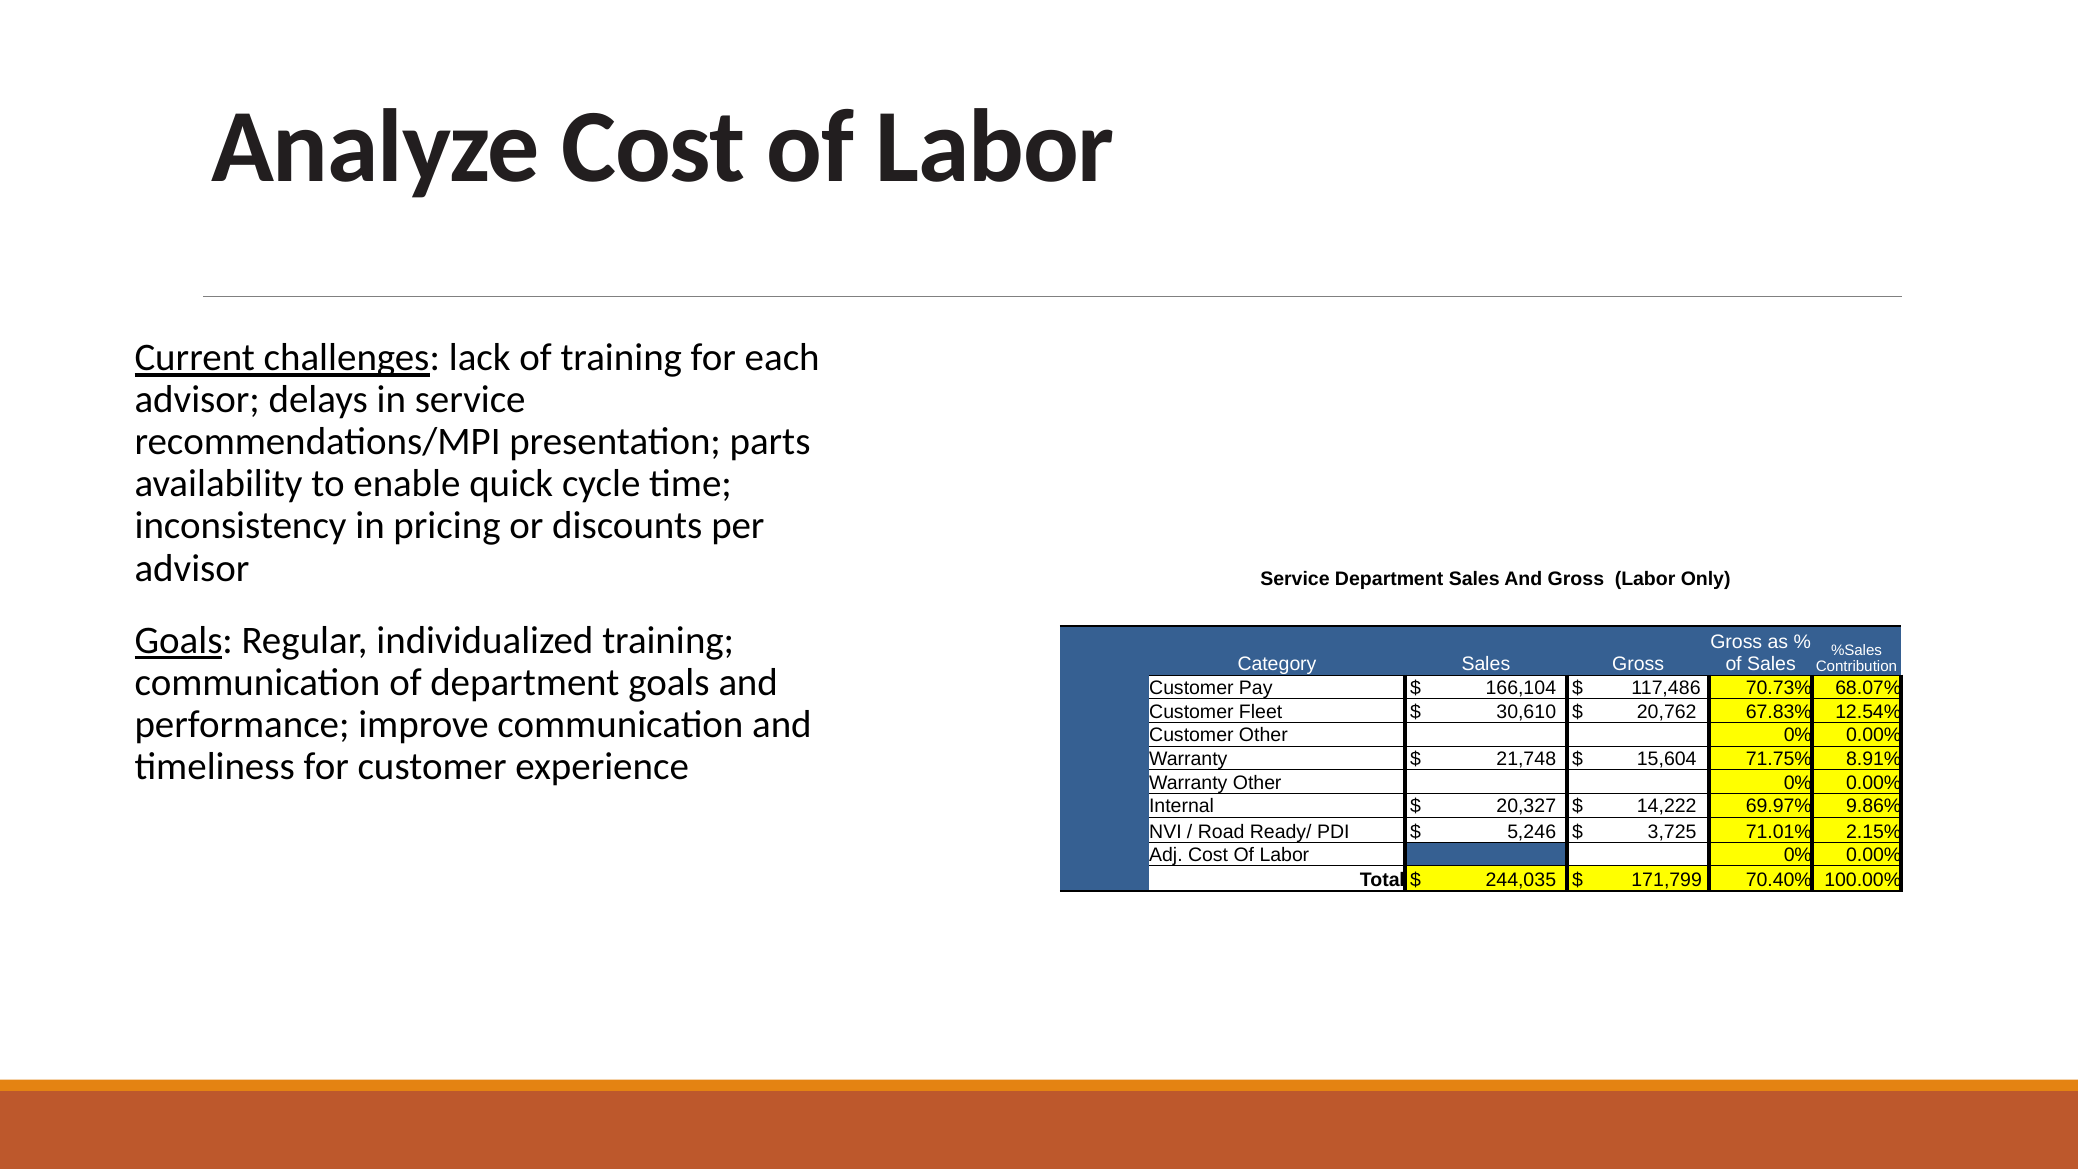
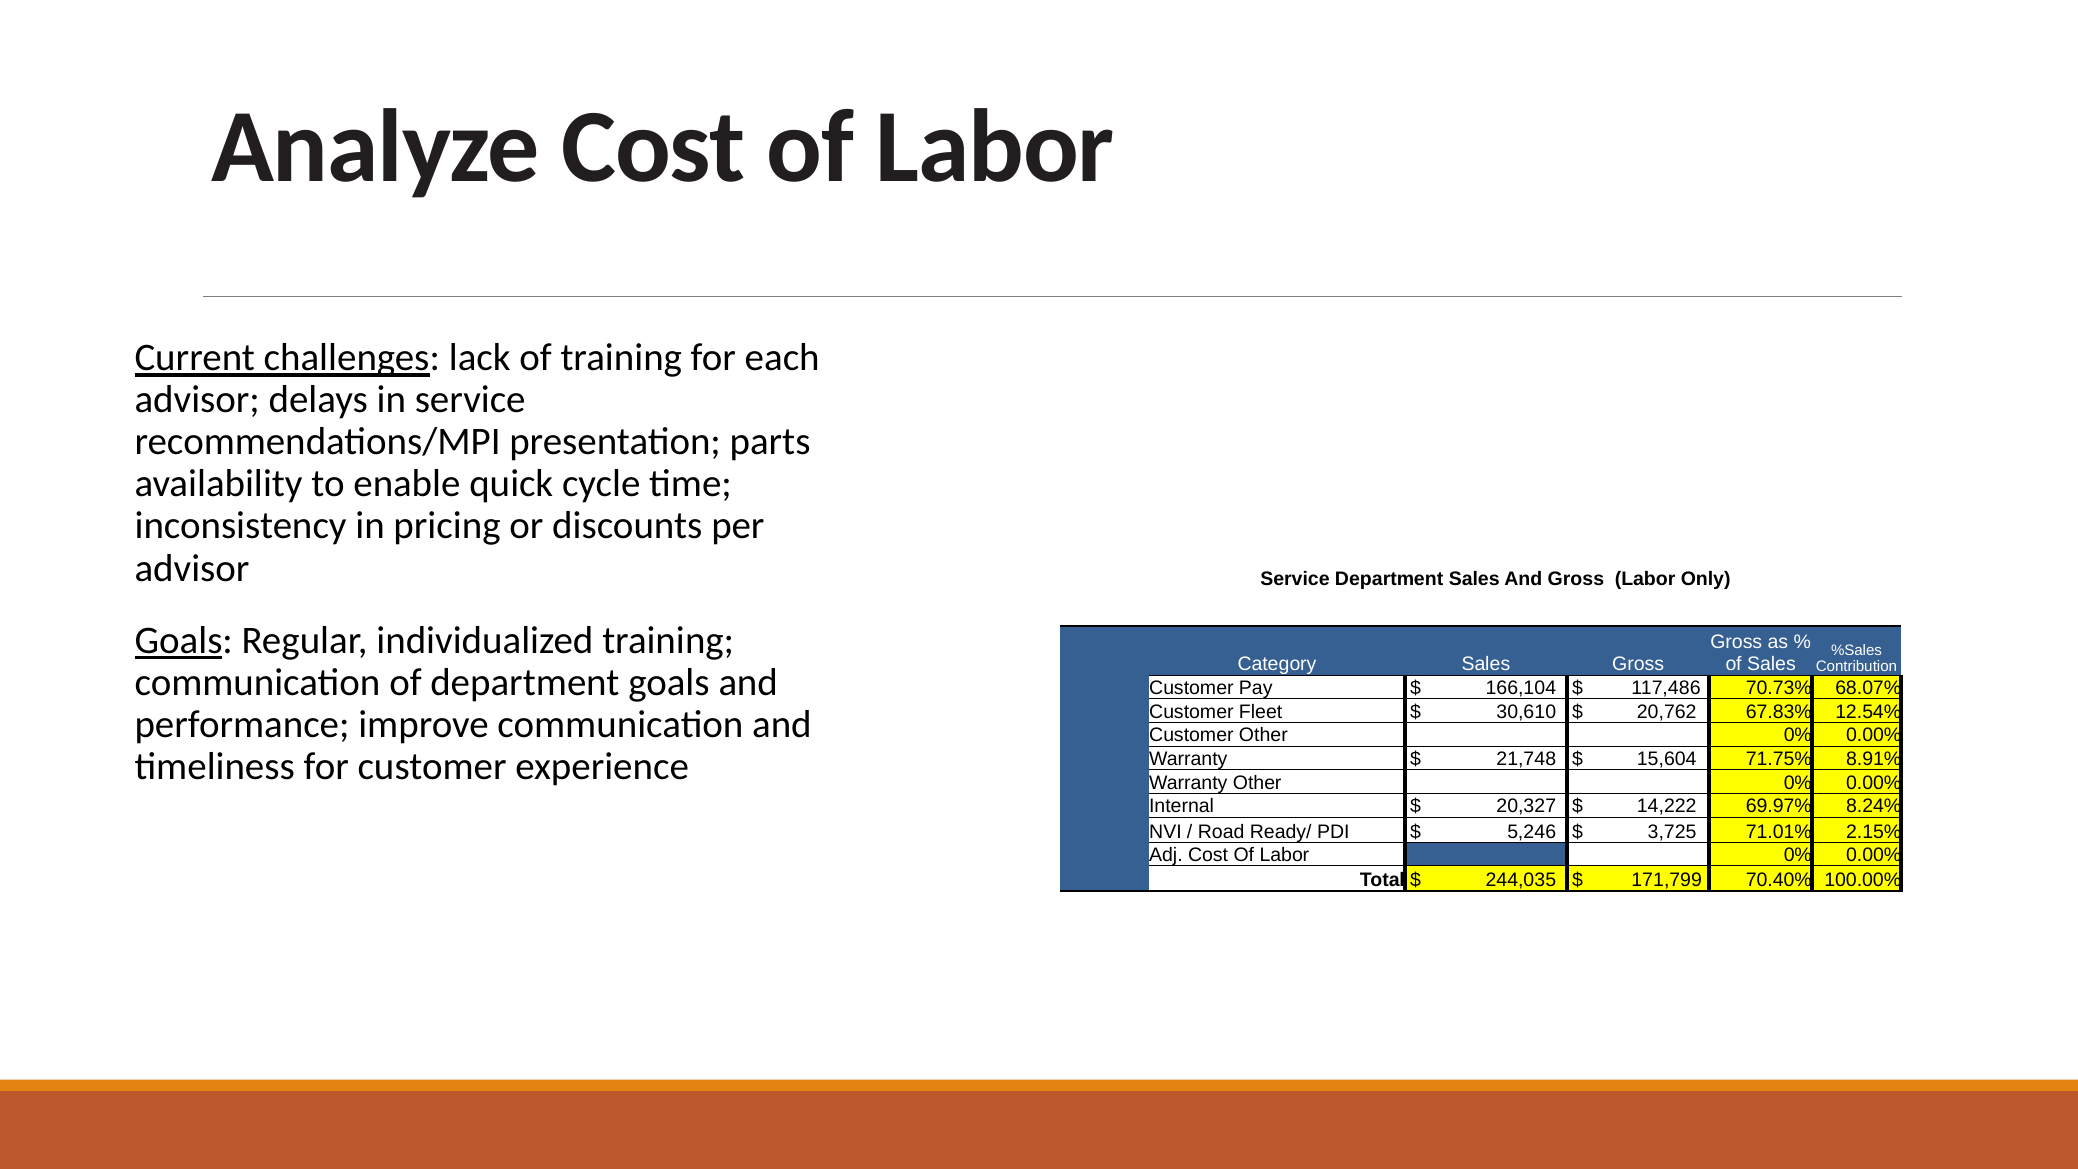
9.86%: 9.86% -> 8.24% (1874, 806)
